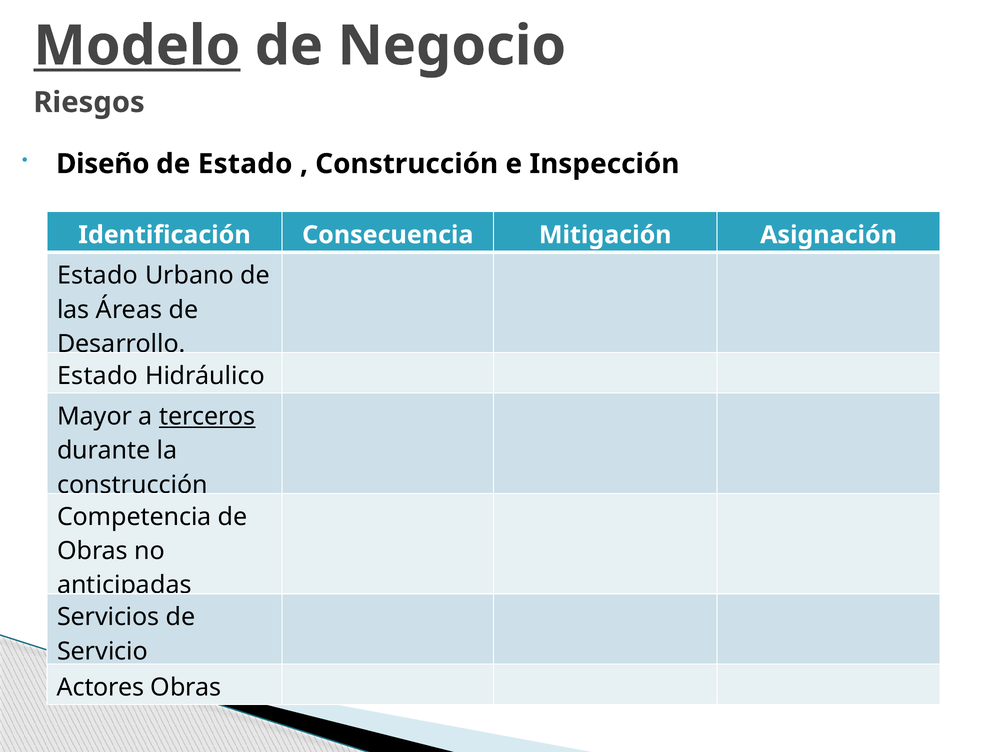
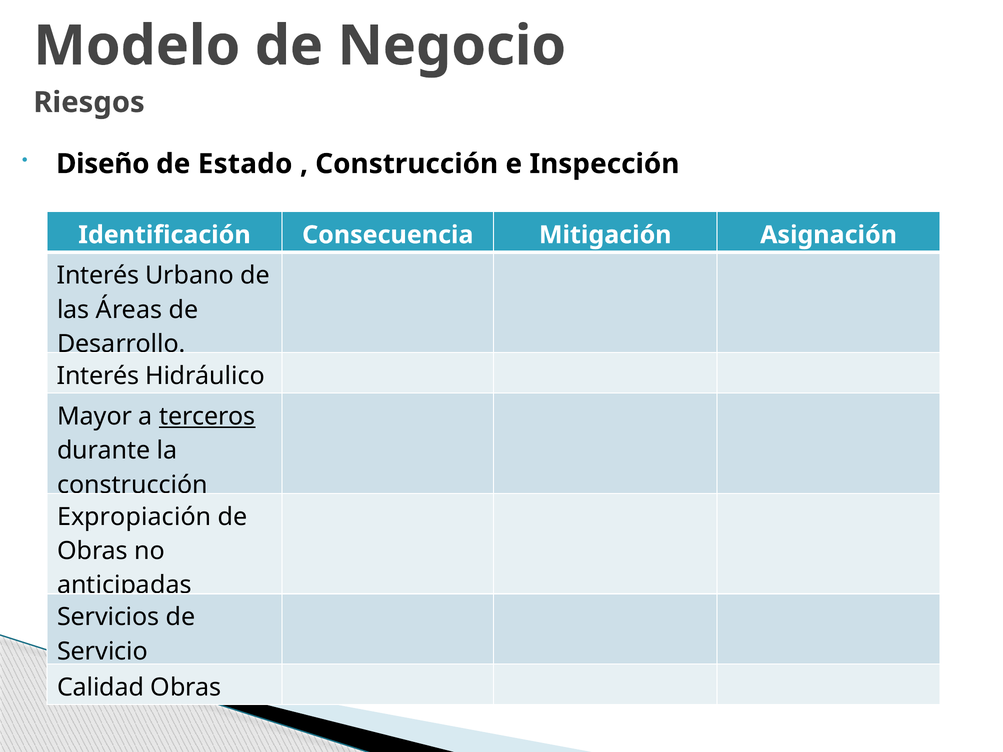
Modelo underline: present -> none (137, 46)
Estado: Estado -> Interés (98, 276)
Estado: Estado -> Interés (98, 376)
Competencia: Competencia -> Expropiación (134, 517)
Actores: Actores -> Calidad (101, 688)
